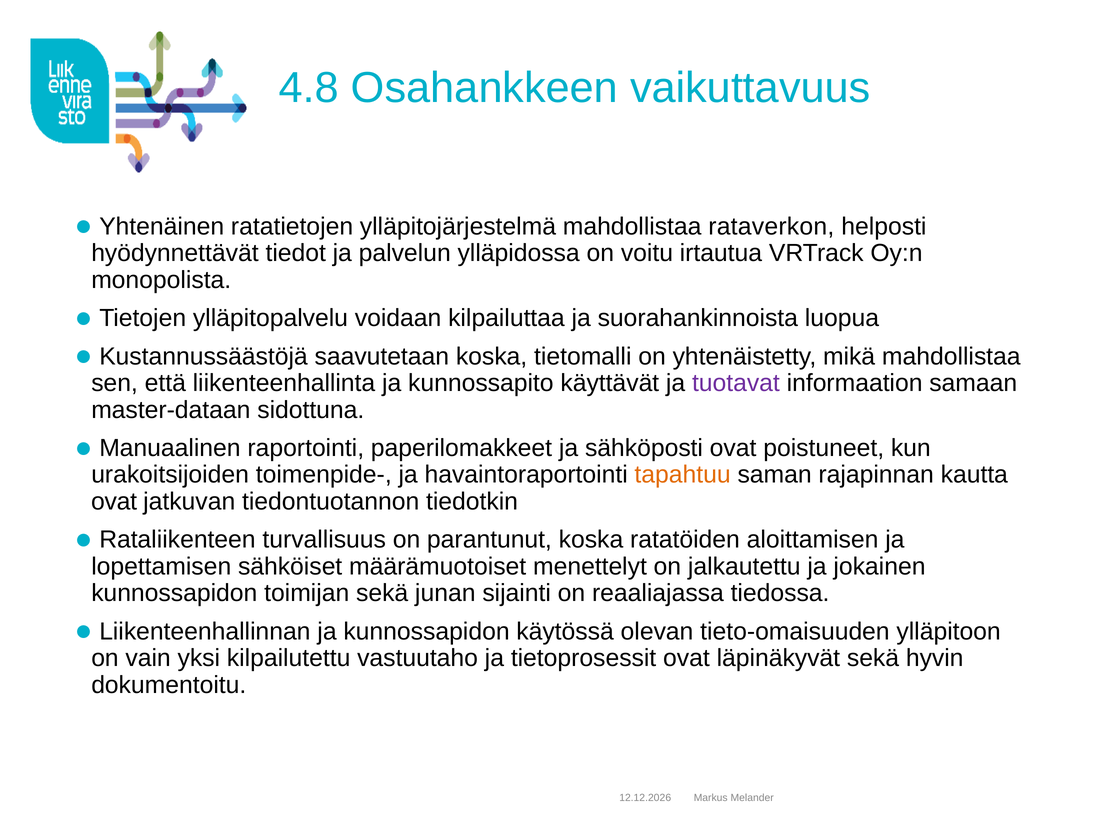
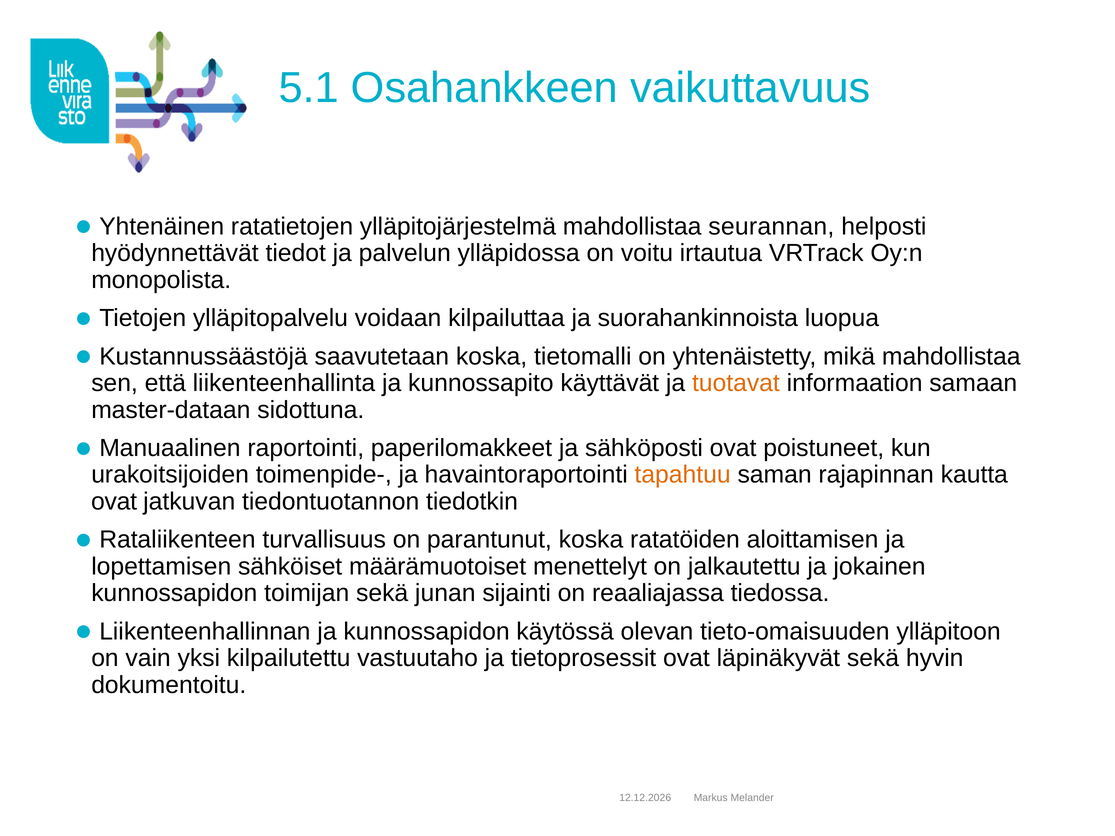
4.8: 4.8 -> 5.1 (309, 88)
rataverkon: rataverkon -> seurannan (771, 227)
tuotavat colour: purple -> orange (736, 383)
